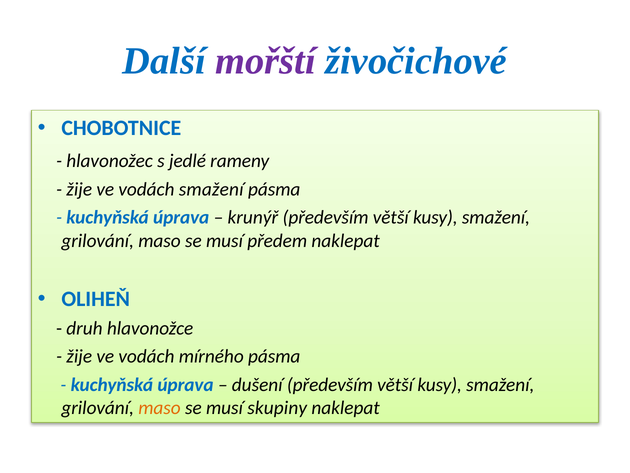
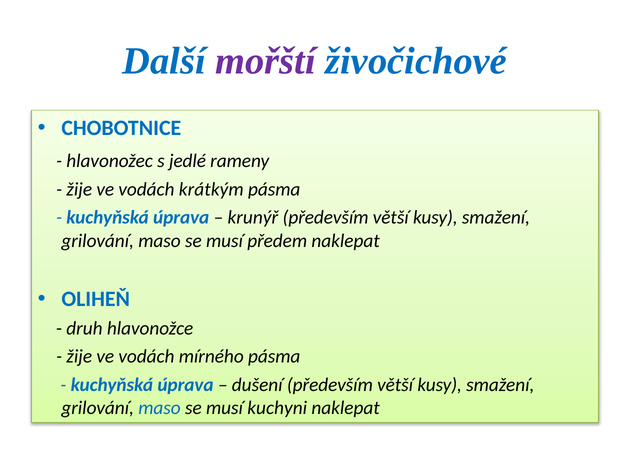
vodách smažení: smažení -> krátkým (211, 189)
maso colour: orange -> blue (159, 407)
skupiny: skupiny -> kuchyni (277, 407)
